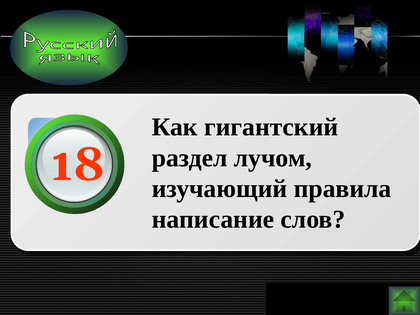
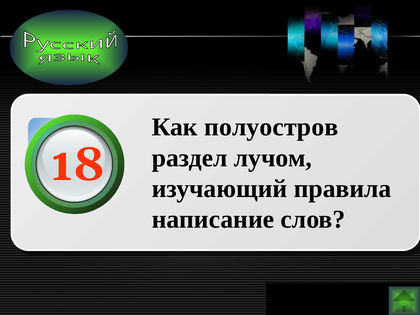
гигантский: гигантский -> полуостров (271, 127)
